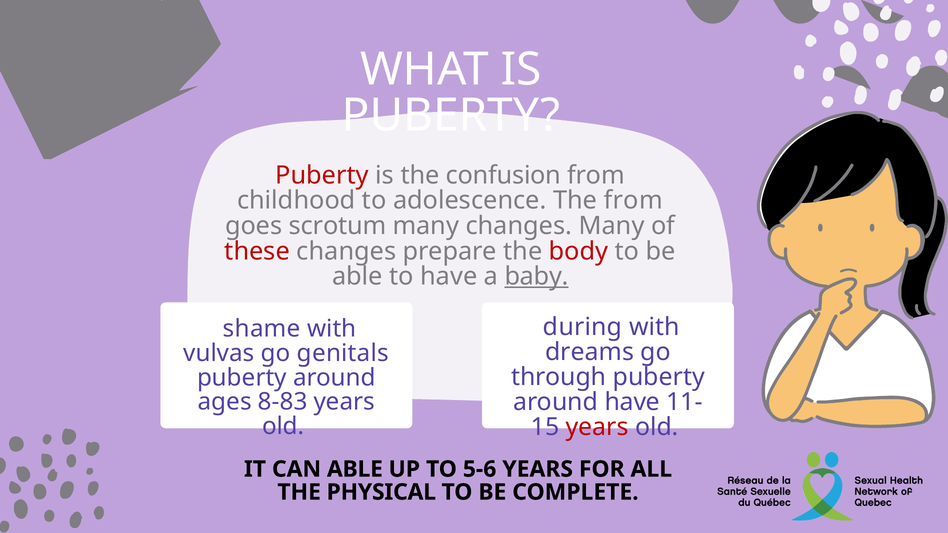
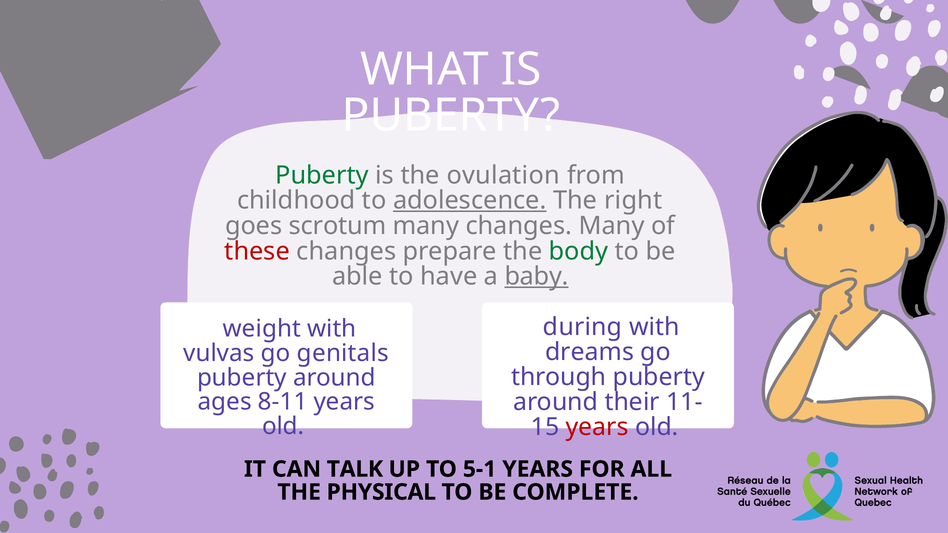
Puberty colour: red -> green (322, 175)
confusion: confusion -> ovulation (503, 175)
adolescence underline: none -> present (470, 201)
The from: from -> right (633, 201)
body colour: red -> green (579, 251)
shame: shame -> weight (262, 329)
8-83: 8-83 -> 8-11 (283, 402)
around have: have -> their (632, 402)
CAN ABLE: ABLE -> TALK (355, 469)
5-6: 5-6 -> 5-1 (480, 469)
